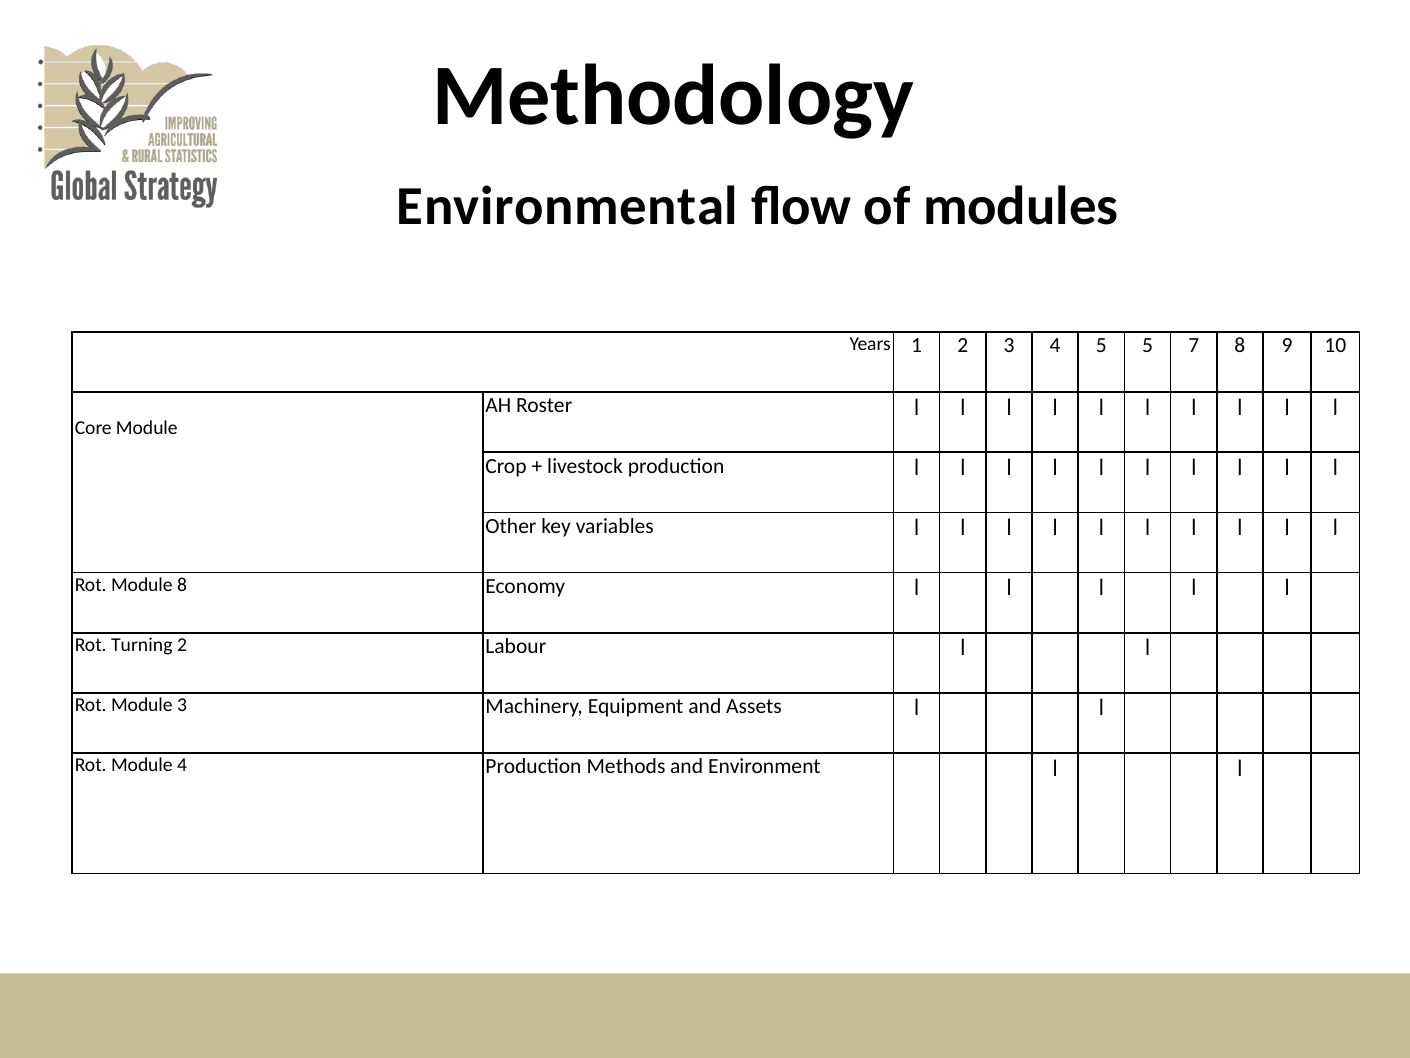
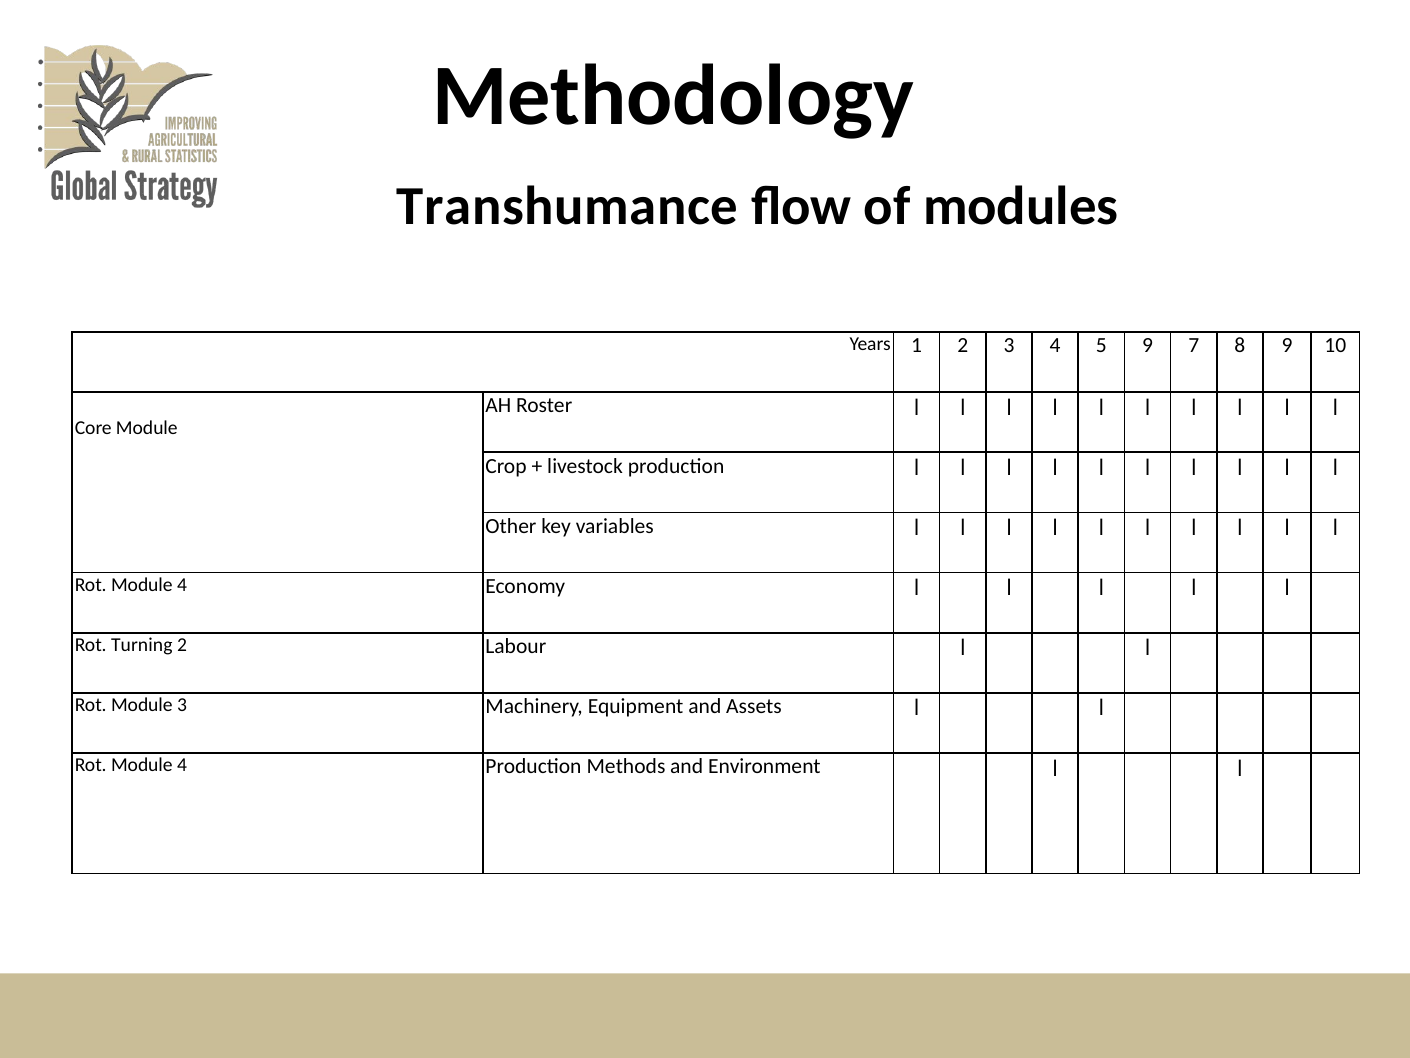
Environmental: Environmental -> Transhumance (567, 206)
5 5: 5 -> 9 (1148, 345)
8: 8 -> 4 (182, 584)
